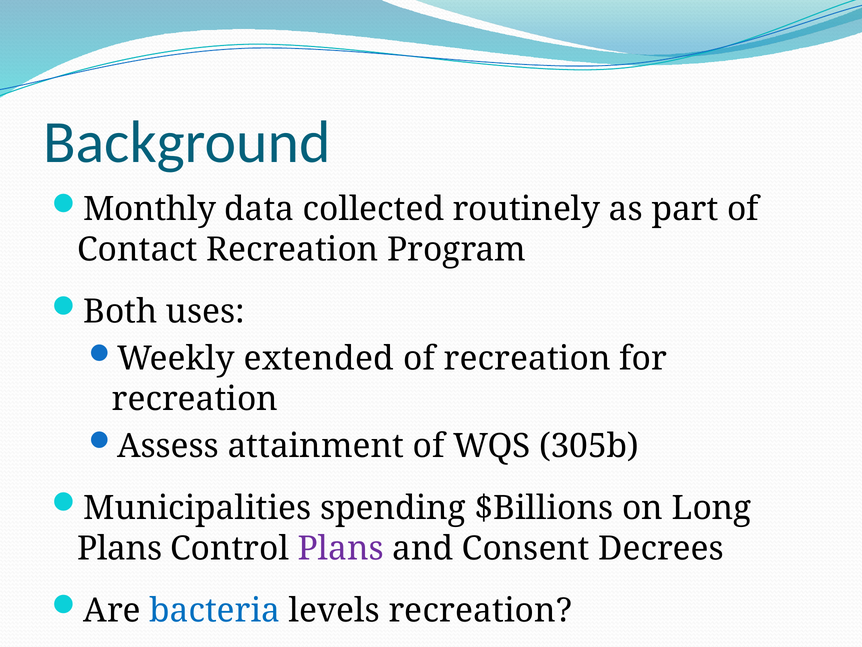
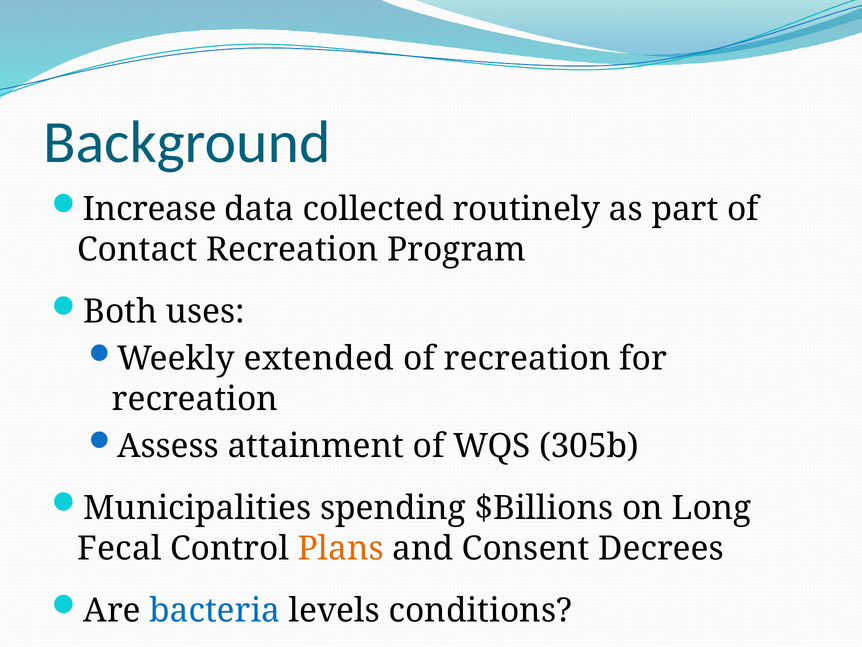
Monthly: Monthly -> Increase (150, 209)
Plans: Plans -> Fecal (119, 548)
Plans colour: purple -> orange (341, 548)
levels recreation: recreation -> conditions (480, 610)
